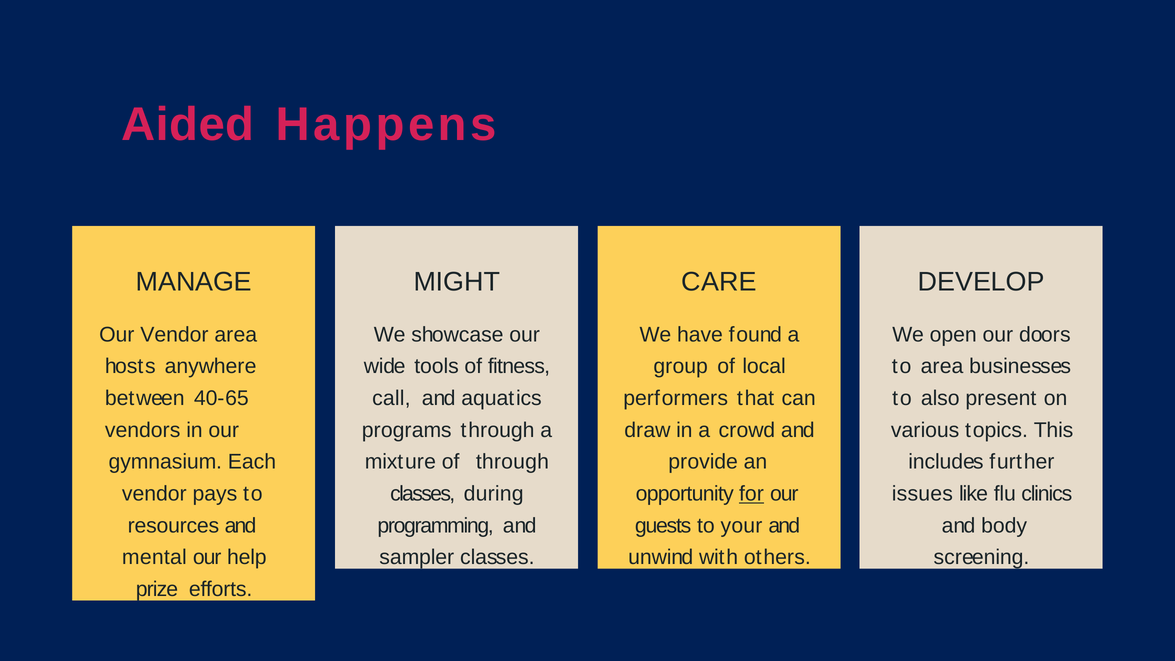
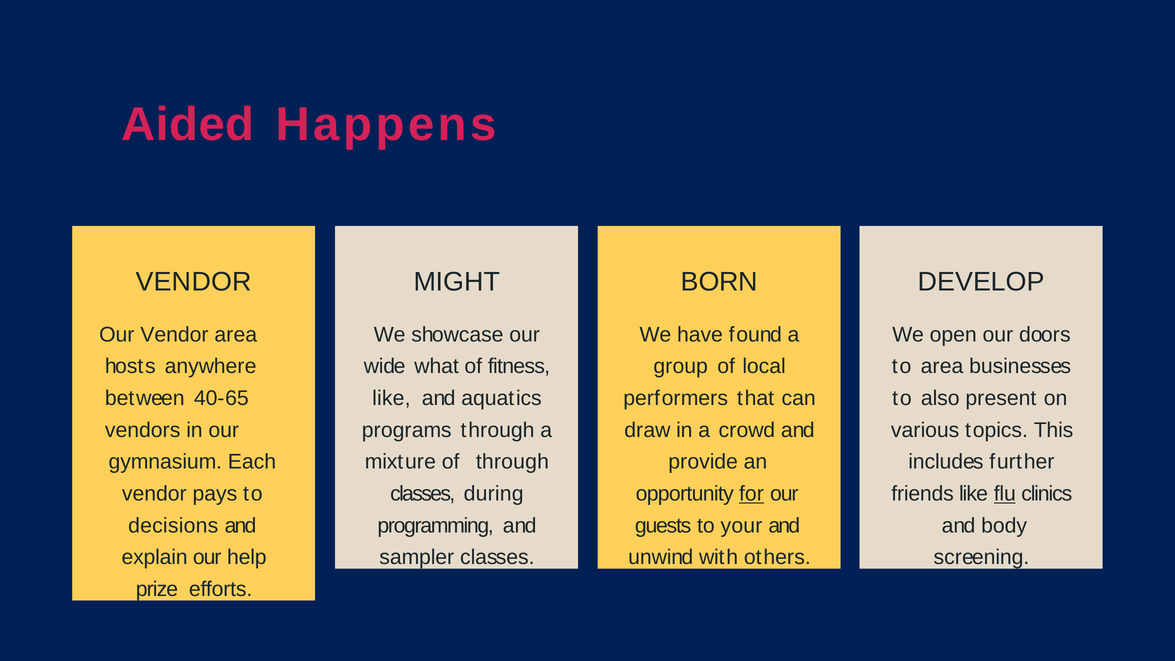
MANAGE: MANAGE -> VENDOR (194, 282)
CARE: CARE -> BORN (719, 282)
tools: tools -> what (437, 366)
call: call -> like (391, 398)
issues: issues -> friends (923, 494)
flu underline: none -> present (1005, 494)
resources: resources -> decisions (173, 526)
mental: mental -> explain (155, 557)
